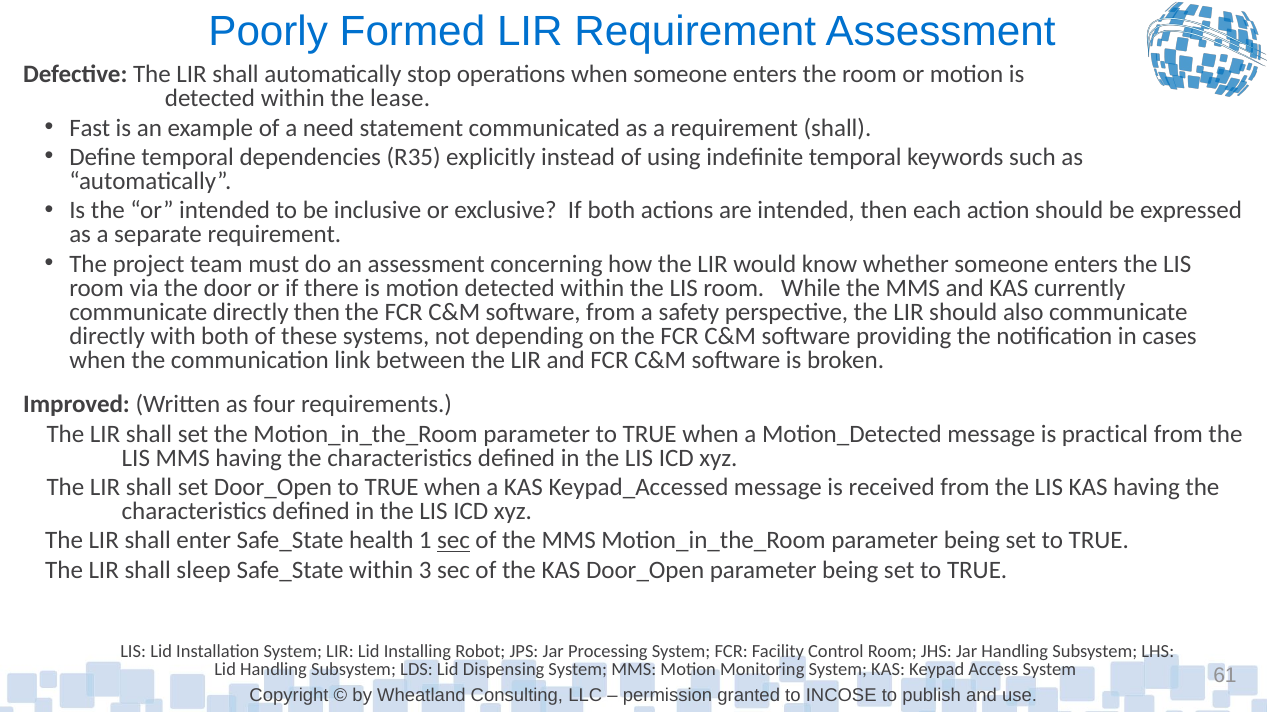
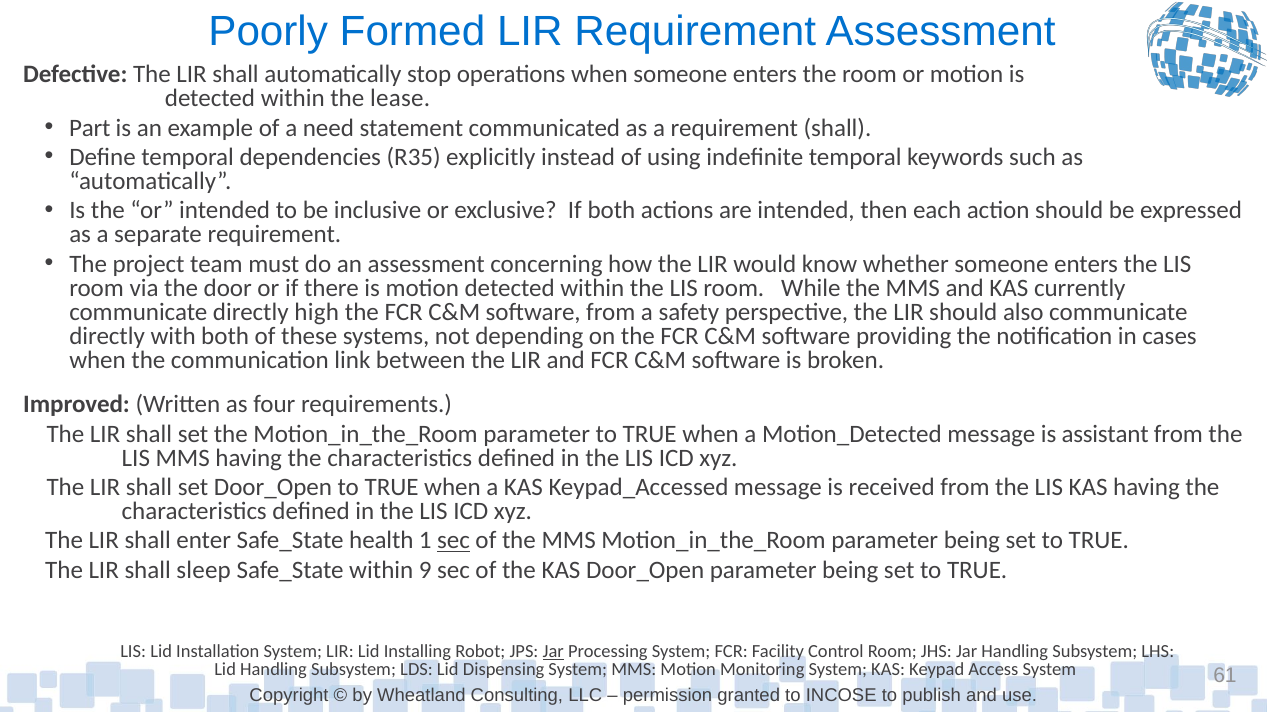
Fast: Fast -> Part (90, 128)
directly then: then -> high (317, 312)
practical: practical -> assistant (1105, 434)
3: 3 -> 9 (425, 570)
Jar underline: none -> present (553, 652)
